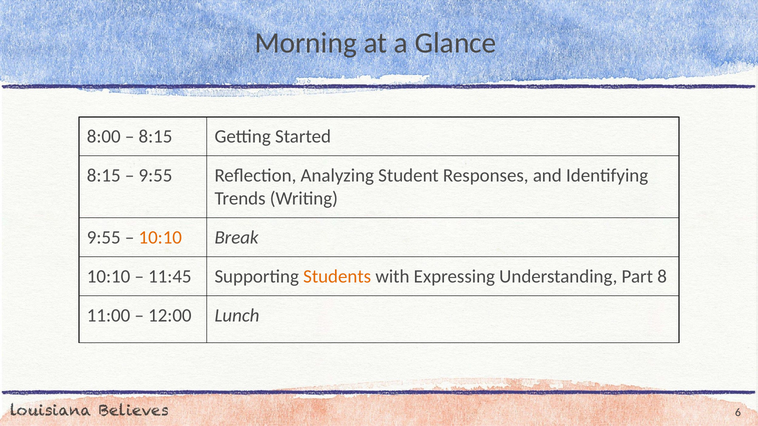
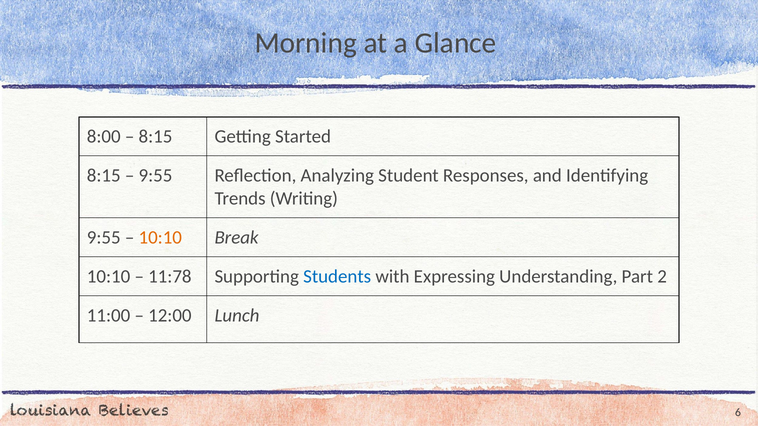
11:45: 11:45 -> 11:78 (170, 277)
Students colour: orange -> blue (337, 277)
8: 8 -> 2 (662, 277)
